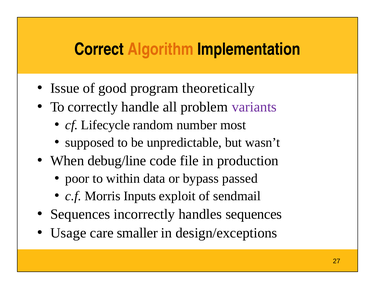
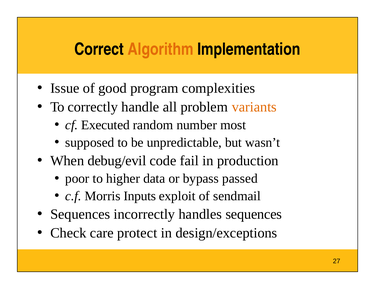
theoretically: theoretically -> complexities (219, 89)
variants colour: purple -> orange (254, 107)
Lifecycle: Lifecycle -> Executed (105, 125)
debug/line: debug/line -> debug/evil (117, 161)
file: file -> fail (189, 161)
within: within -> higher (123, 179)
Usage: Usage -> Check (68, 234)
smaller: smaller -> protect (137, 234)
